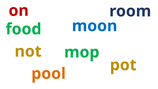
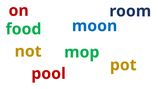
pool colour: orange -> red (49, 74)
